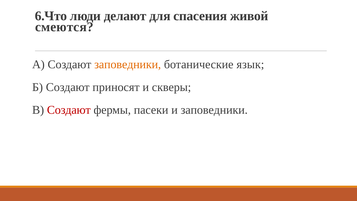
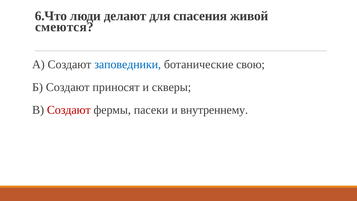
заповедники colour: orange -> blue (128, 64)
язык: язык -> свою (250, 64)
и заповедники: заповедники -> внутреннему (214, 110)
